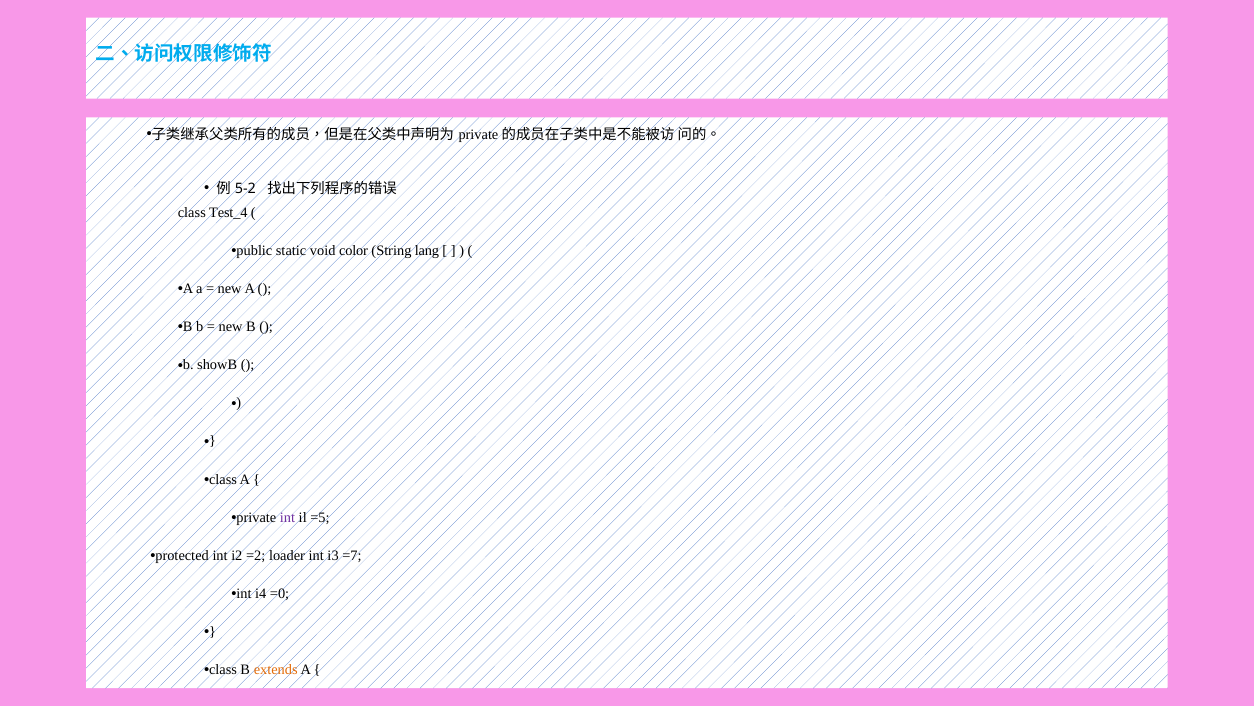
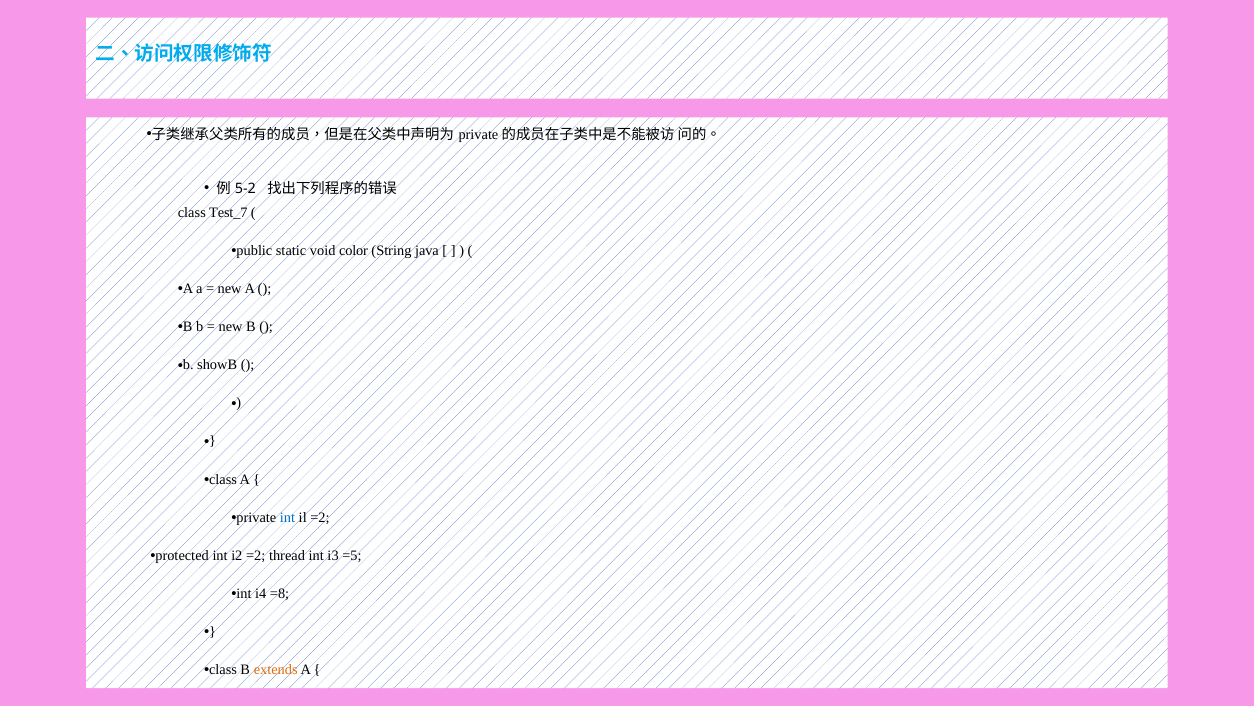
Test_4: Test_4 -> Test_7 (228, 212)
lang: lang -> java (427, 251)
int colour: purple -> blue (287, 517)
il =5: =5 -> =2 (320, 517)
loader: loader -> thread (287, 555)
=7: =7 -> =5 (352, 555)
=0: =0 -> =8 (280, 593)
